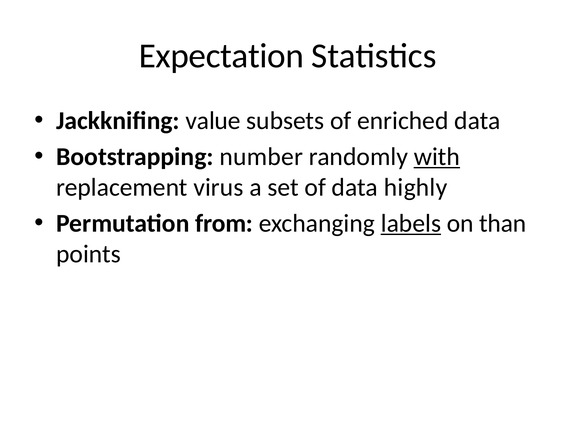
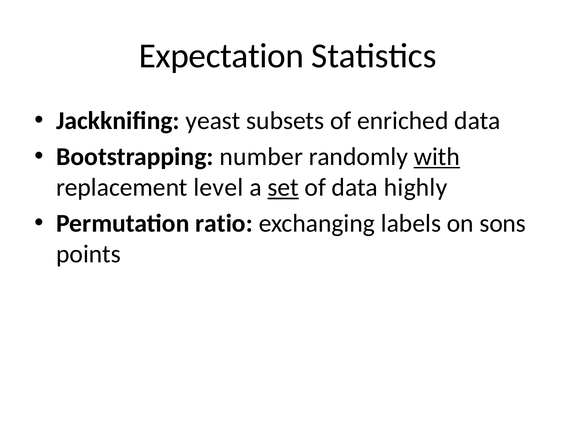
value: value -> yeast (213, 121)
virus: virus -> level (218, 187)
set underline: none -> present (283, 187)
from: from -> ratio (224, 223)
labels underline: present -> none (411, 223)
than: than -> sons (503, 223)
